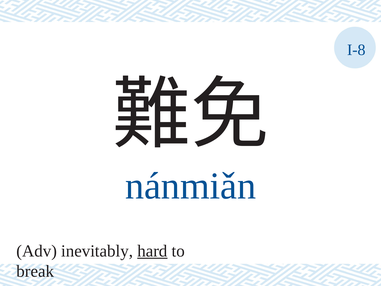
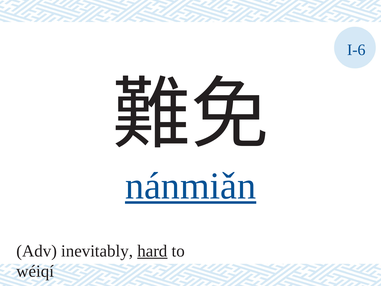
I-8: I-8 -> I-6 (356, 50)
nánmiǎn underline: none -> present (191, 186)
break: break -> wéiqí (35, 271)
